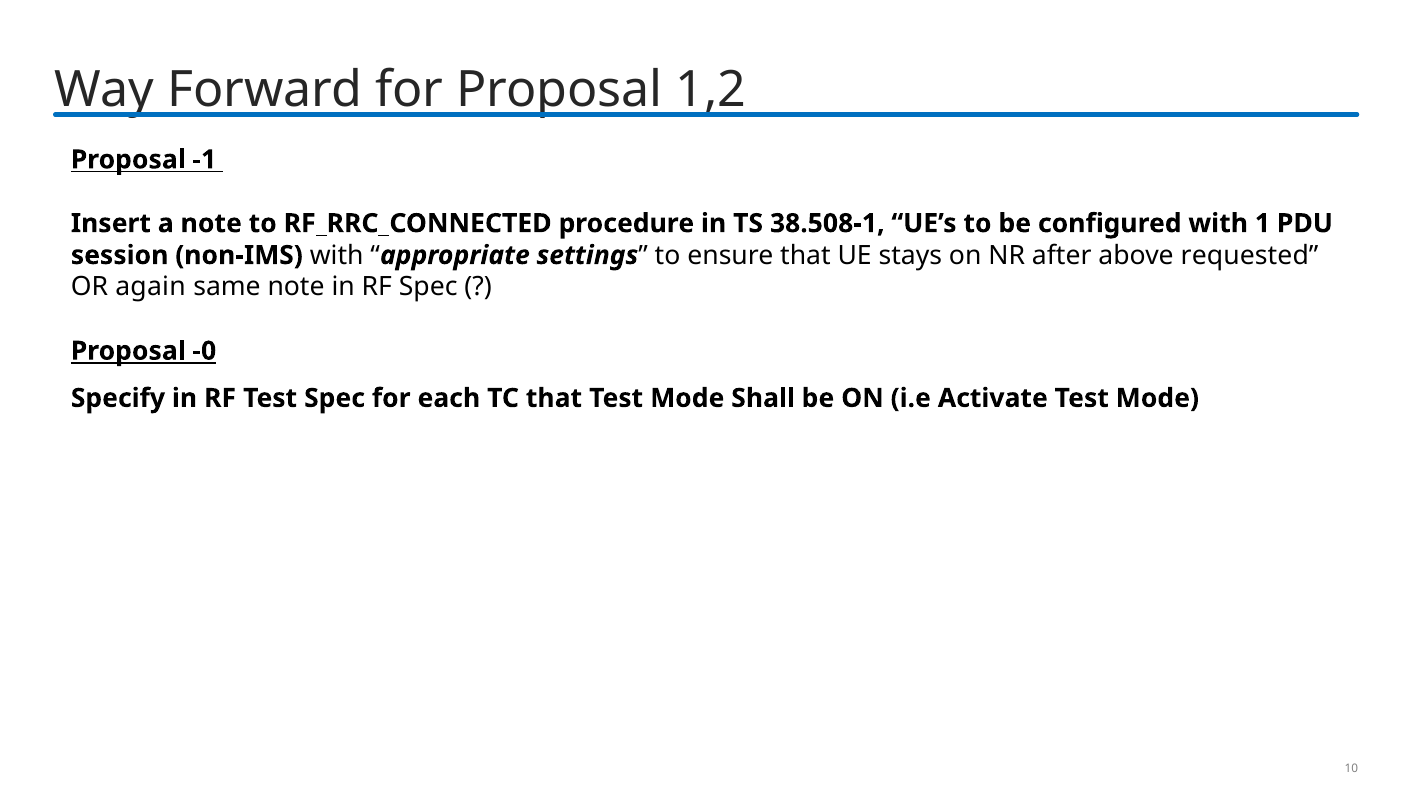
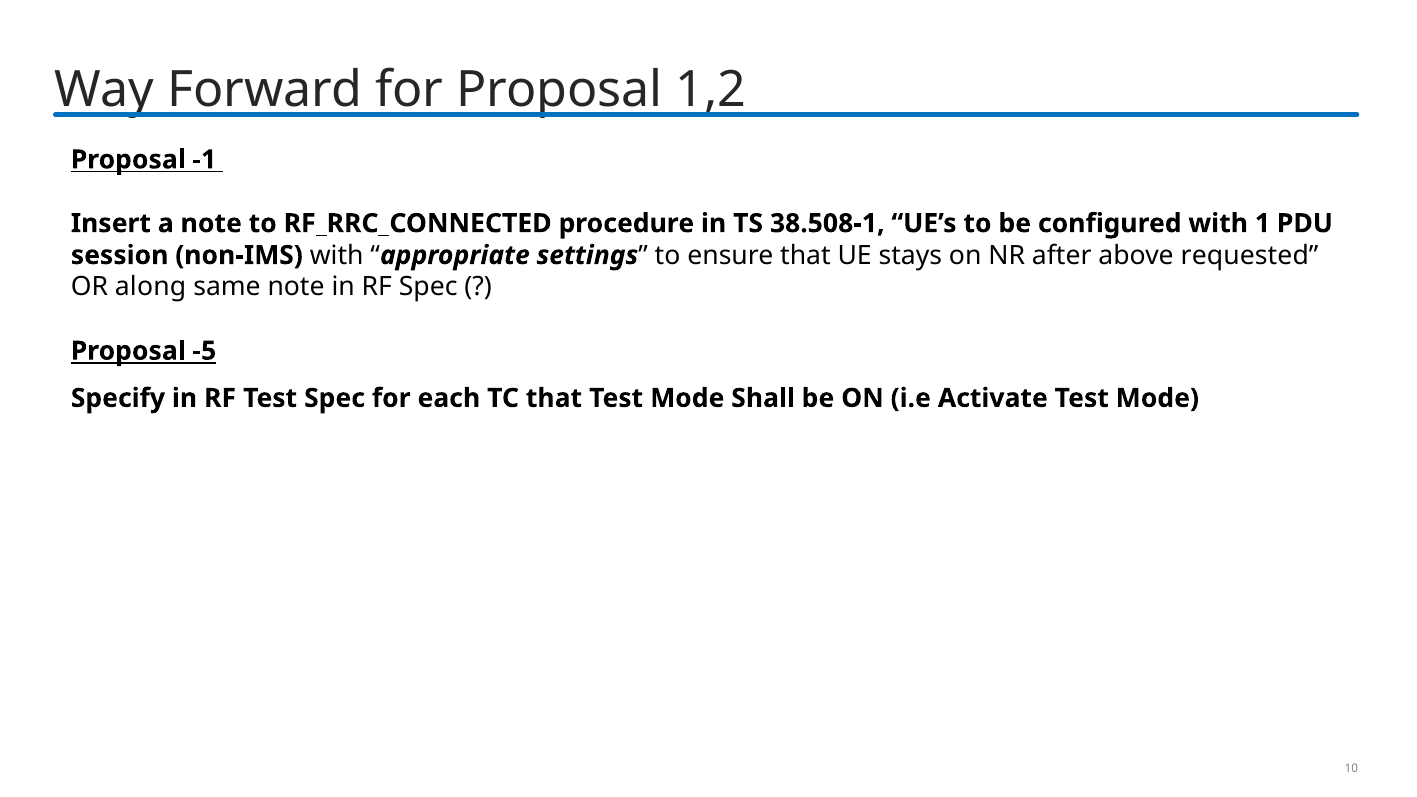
again: again -> along (151, 287)
-0: -0 -> -5 (204, 351)
